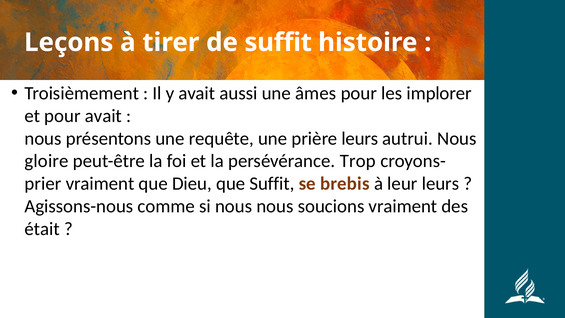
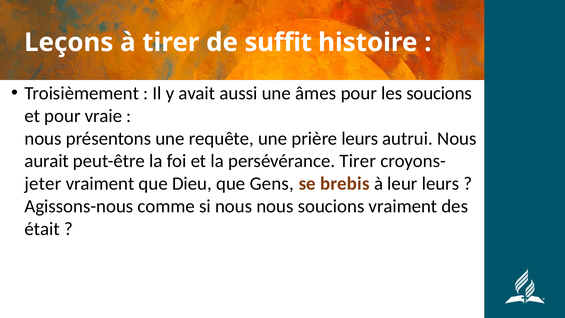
les implorer: implorer -> soucions (439, 93)
pour avait: avait -> vraie (103, 116)
gloire: gloire -> aurait (47, 161)
persévérance Trop: Trop -> Tirer (358, 161)
prier: prier -> jeter (43, 184)
que Suffit: Suffit -> Gens (272, 184)
